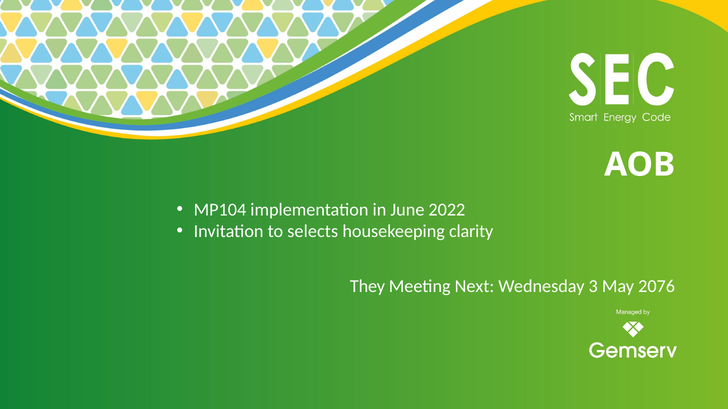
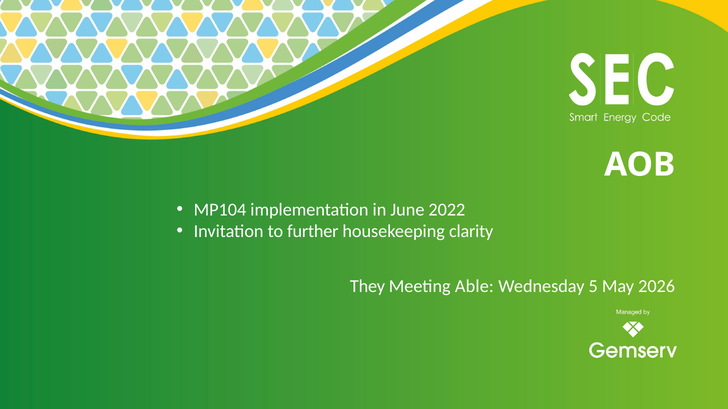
selects: selects -> further (313, 232)
Next: Next -> Able (474, 287)
3: 3 -> 5 (593, 287)
2076: 2076 -> 2026 (657, 287)
